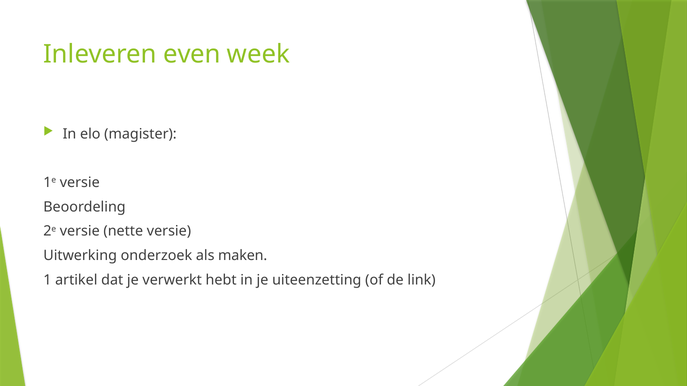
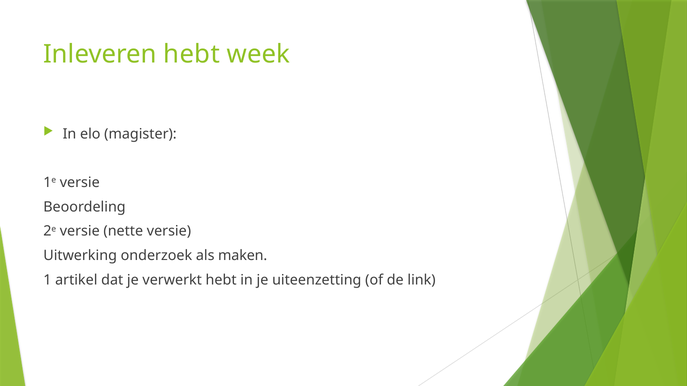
Inleveren even: even -> hebt (192, 54)
